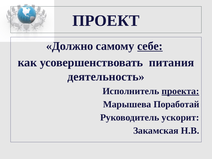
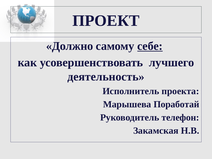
питания: питания -> лучшего (172, 63)
проекта underline: present -> none (180, 91)
ускорит: ускорит -> телефон (180, 117)
